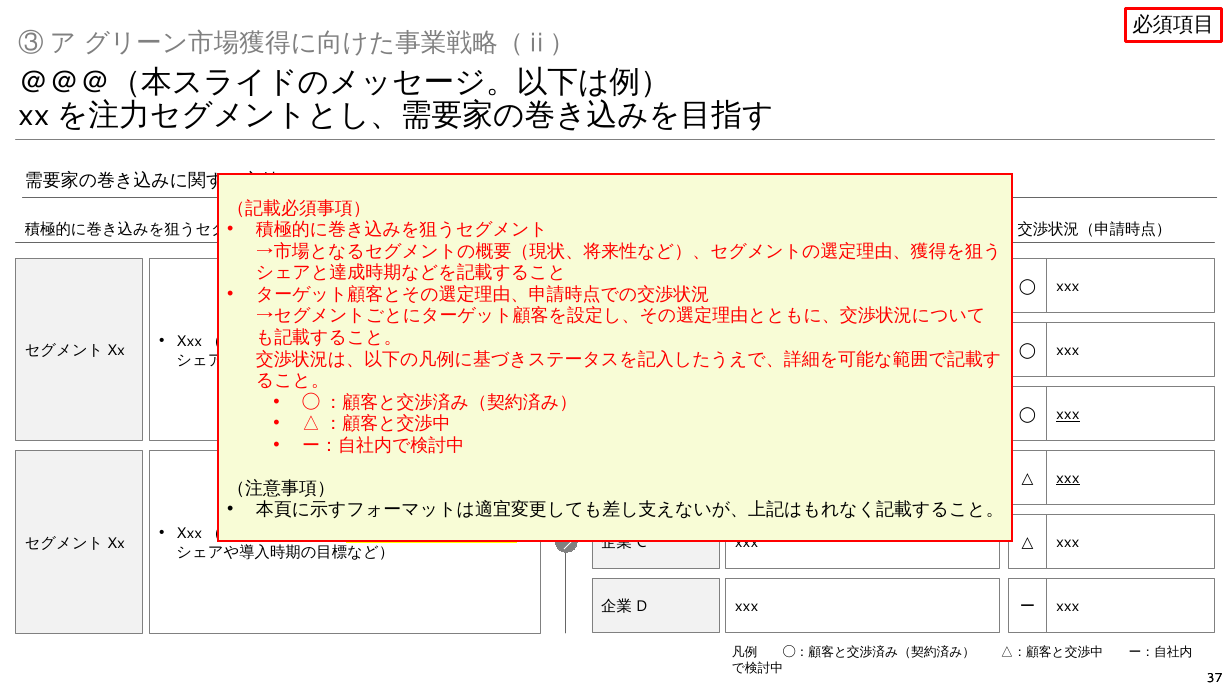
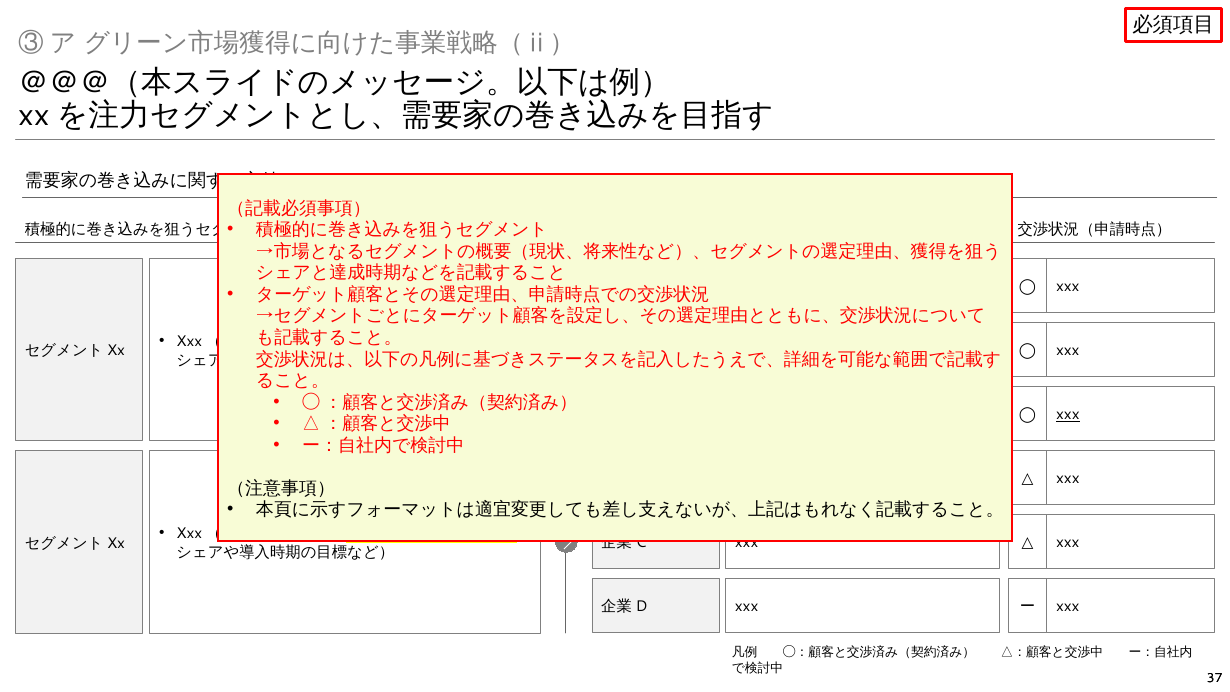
xxx underline: present -> none (1068, 478)
